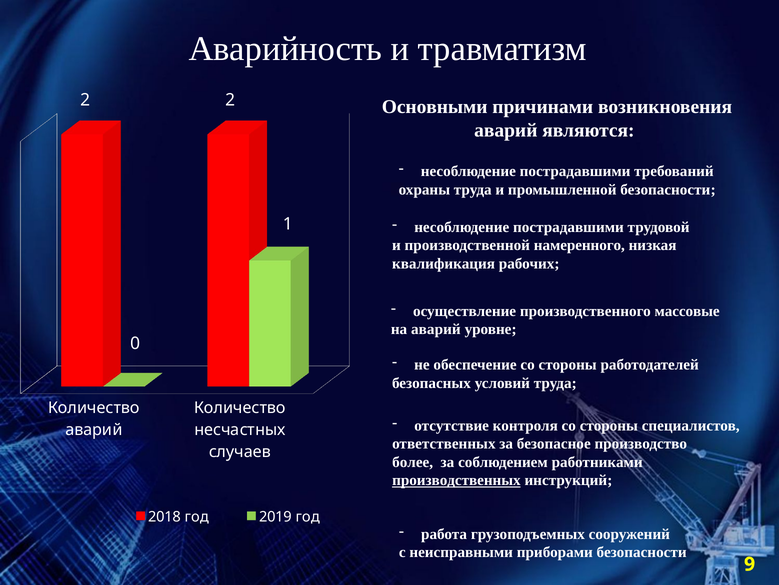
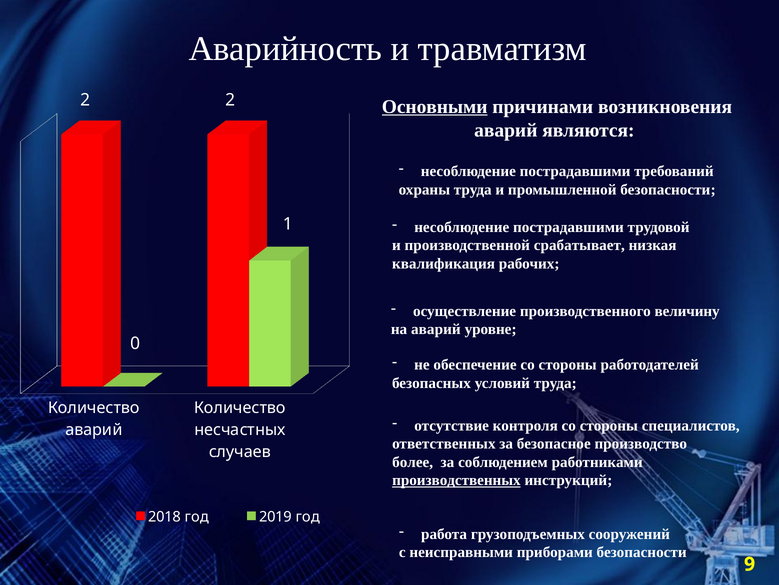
Основными underline: none -> present (435, 107)
намеренного: намеренного -> срабатывает (579, 245)
массовые: массовые -> величину (687, 311)
